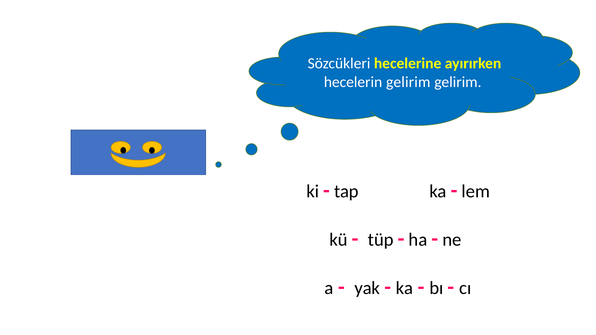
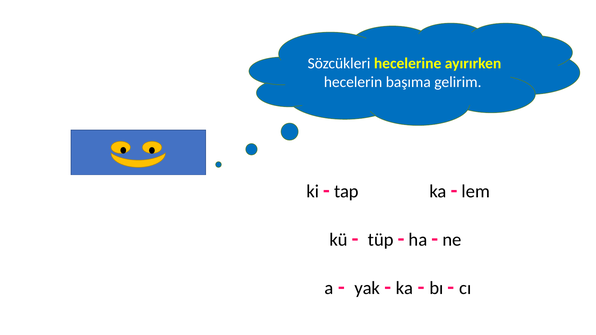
hecelerin gelirim: gelirim -> başıma (408, 82)
